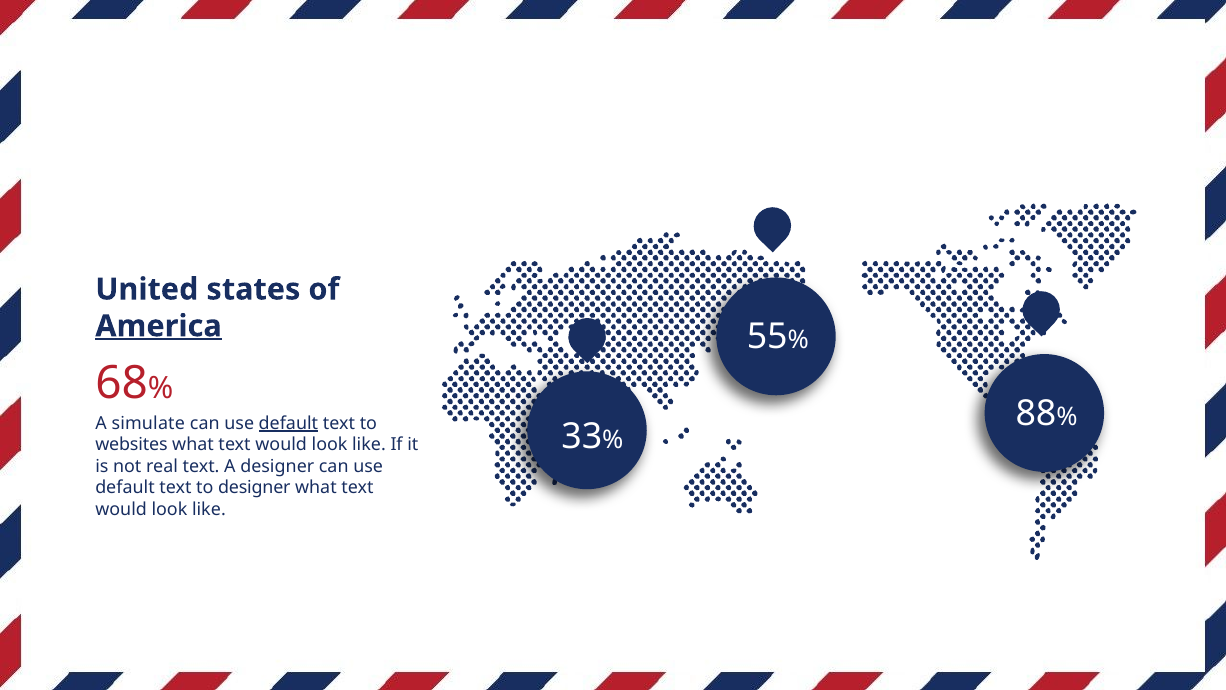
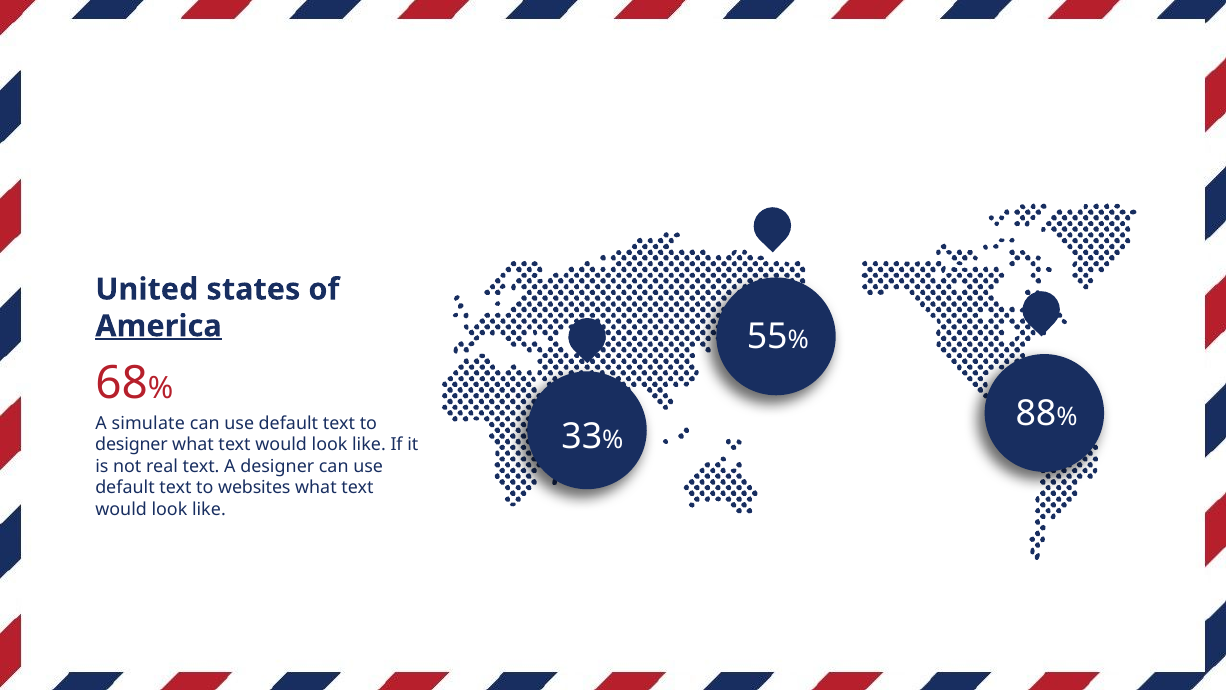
default underline: present -> none (288, 423)
websites: websites -> designer (131, 445)
to designer: designer -> websites (254, 487)
